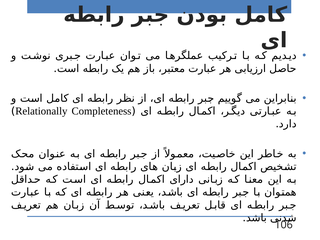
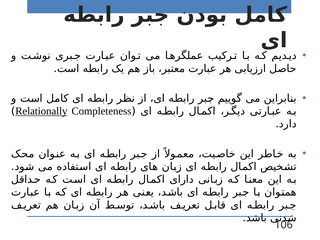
Relationally underline: none -> present (41, 111)
